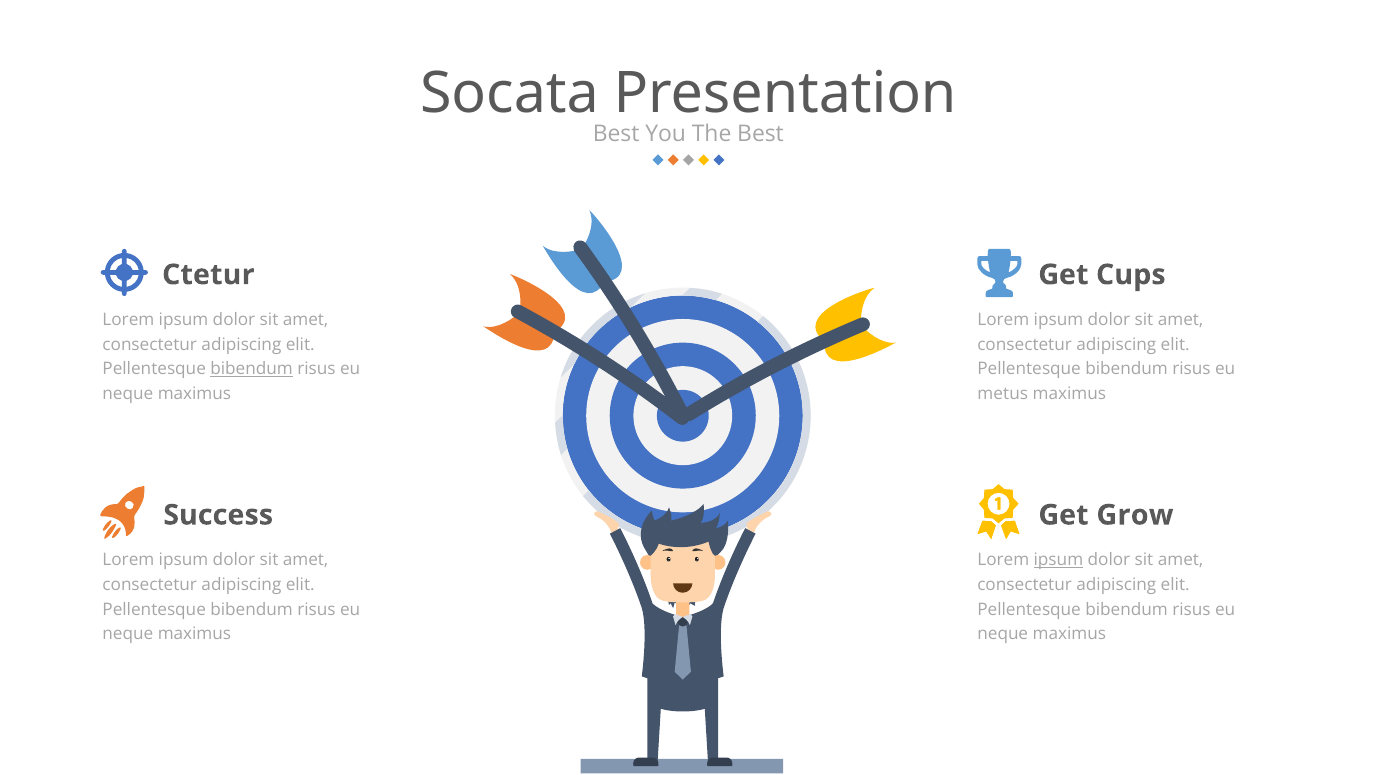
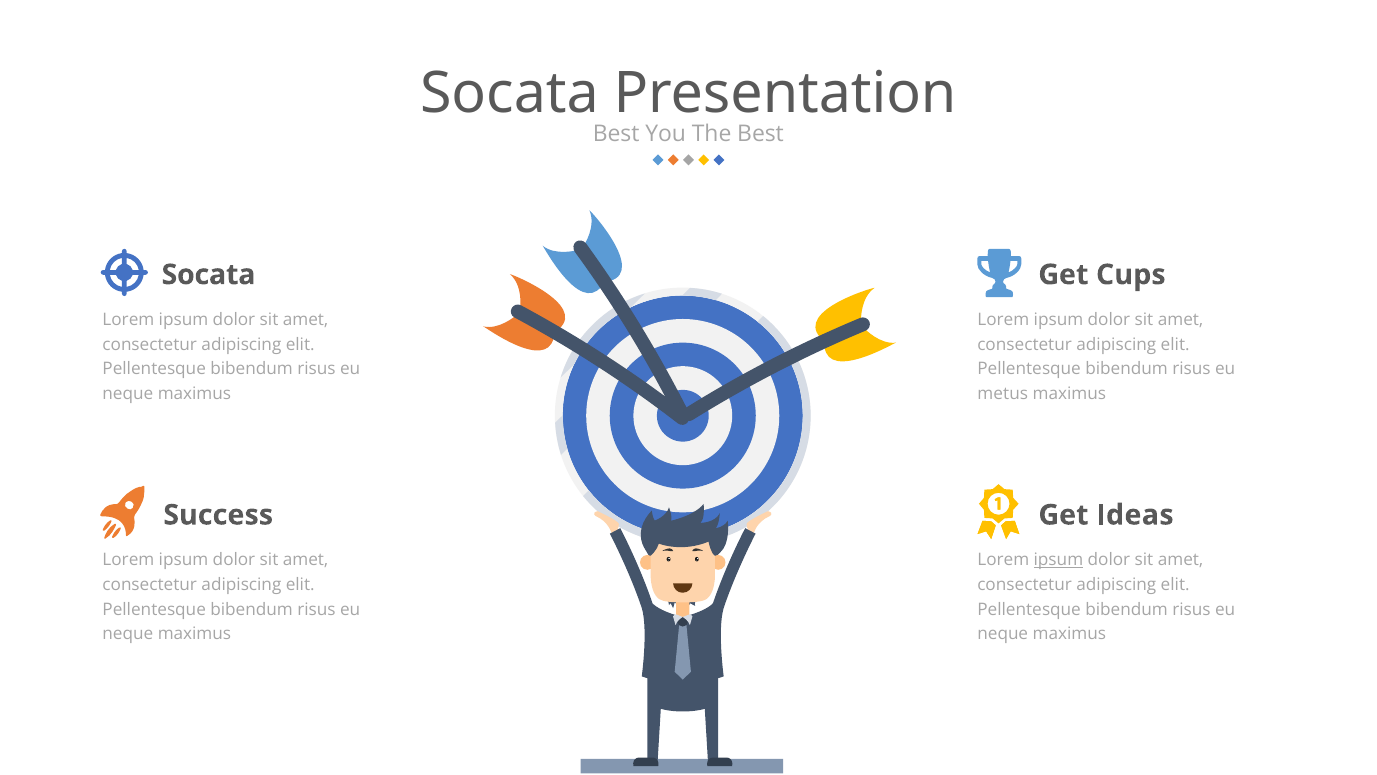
Ctetur: Ctetur -> Socata (209, 275)
bibendum underline: present -> none (252, 369)
Grow: Grow -> Ideas (1135, 515)
